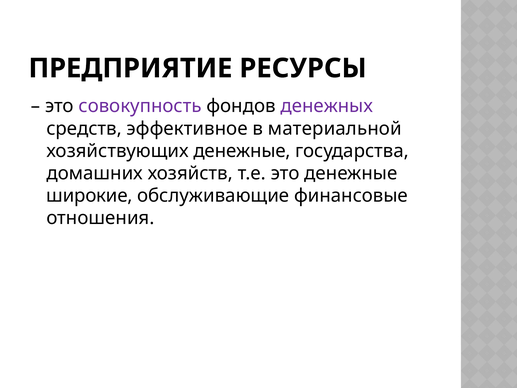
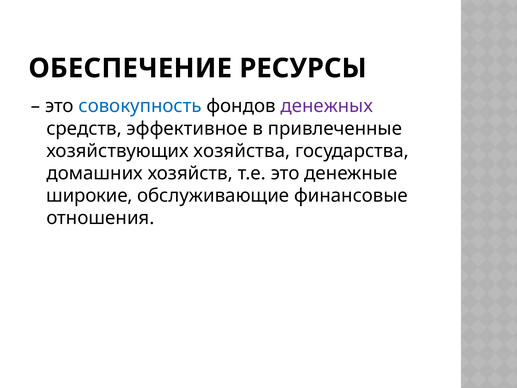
ПРЕДПРИЯТИЕ: ПРЕДПРИЯТИЕ -> ОБЕСПЕЧЕНИЕ (130, 68)
совокупность colour: purple -> blue (140, 106)
материальной: материальной -> привлеченные (335, 128)
хозяйствующих денежные: денежные -> хозяйства (242, 151)
